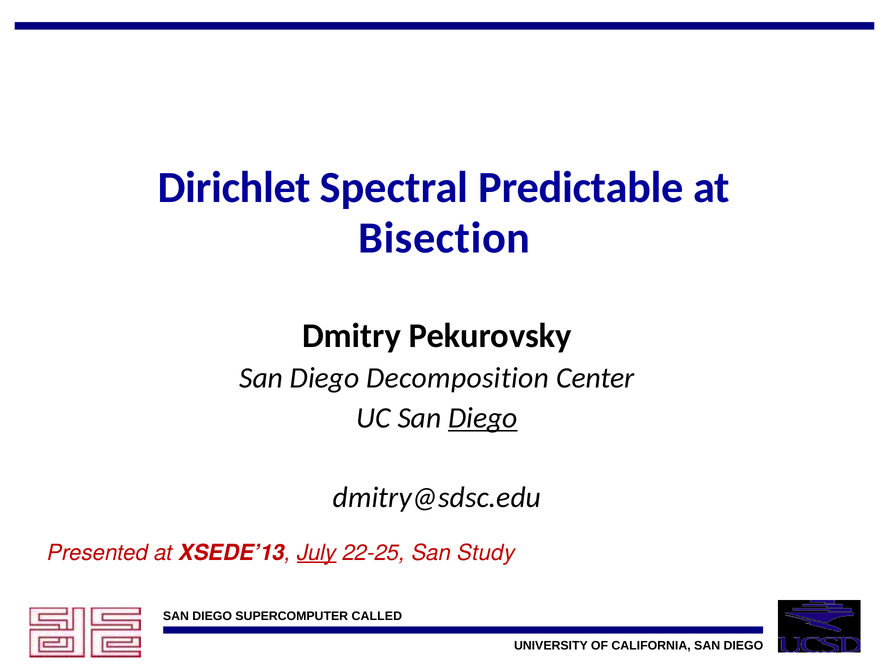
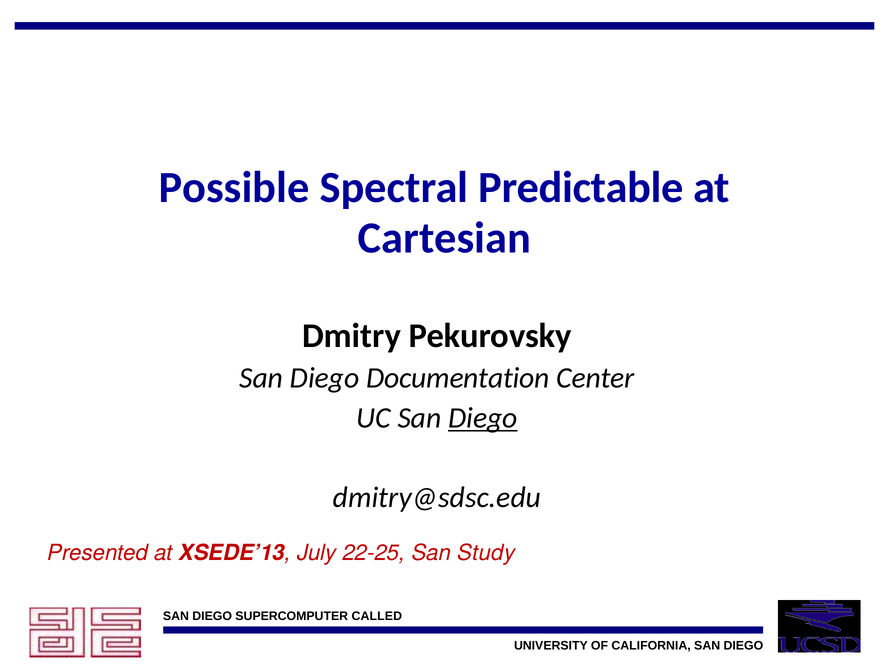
Dirichlet: Dirichlet -> Possible (234, 187)
Bisection: Bisection -> Cartesian (444, 238)
Decomposition: Decomposition -> Documentation (458, 378)
July underline: present -> none (317, 553)
